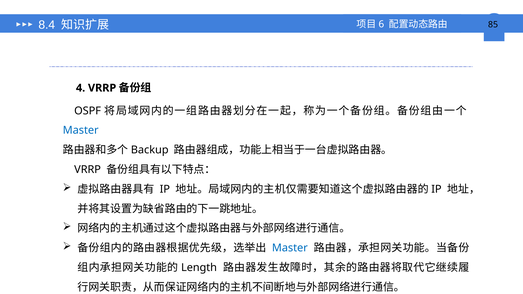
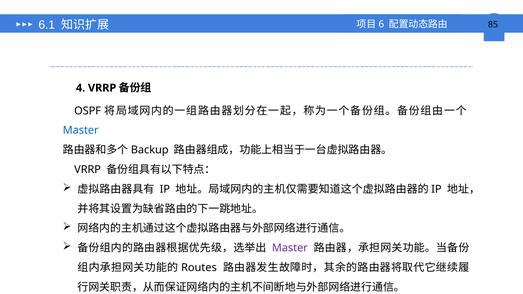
8.4: 8.4 -> 6.1 (47, 25)
Master colour: blue -> purple (290, 248)
Length: Length -> Routes (199, 268)
